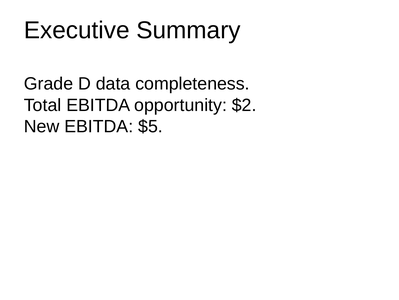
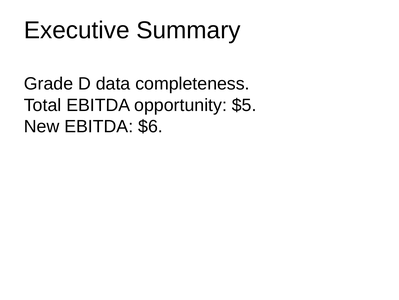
$2: $2 -> $5 (244, 105)
$5: $5 -> $6 (151, 126)
